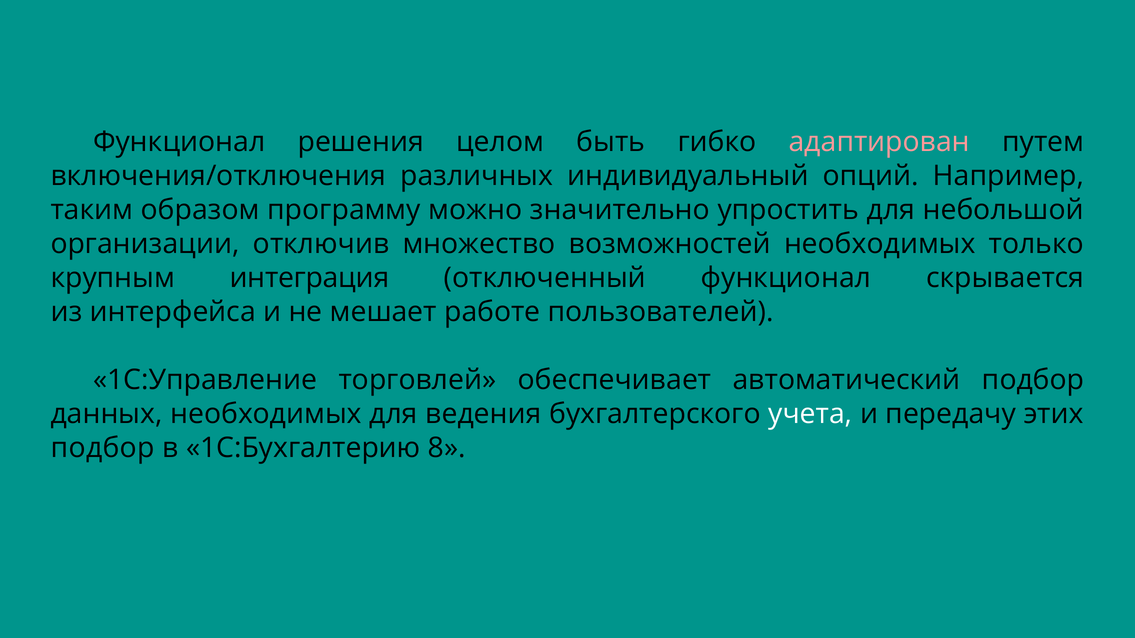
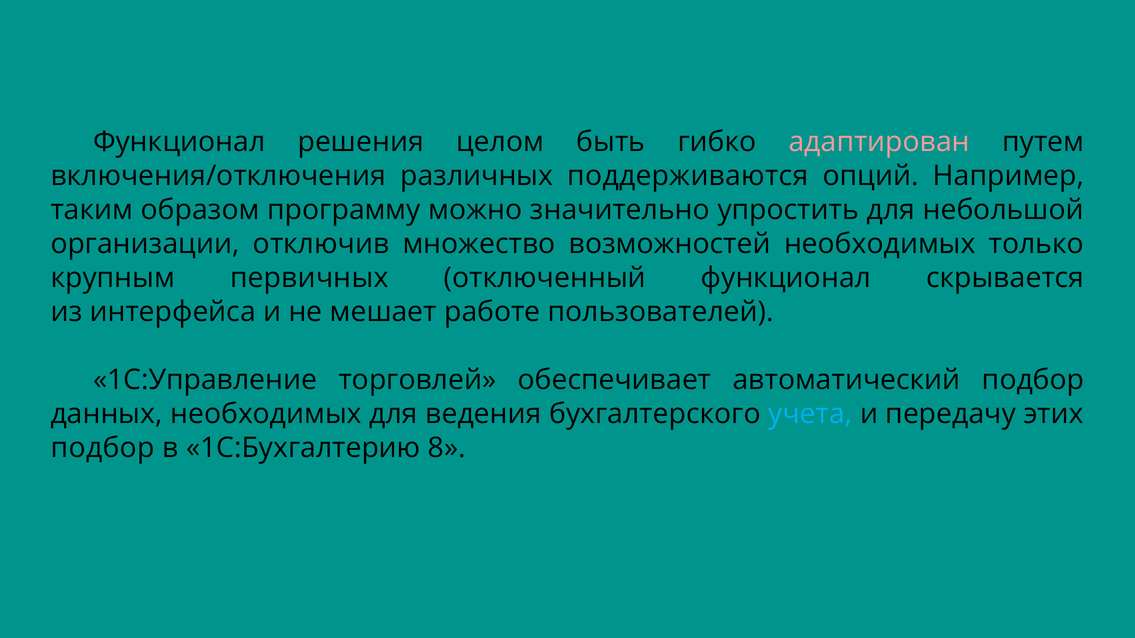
индивидуальный: индивидуальный -> поддерживаются (688, 176)
интеграция: интеграция -> первичных (309, 278)
учета colour: white -> light blue (810, 414)
